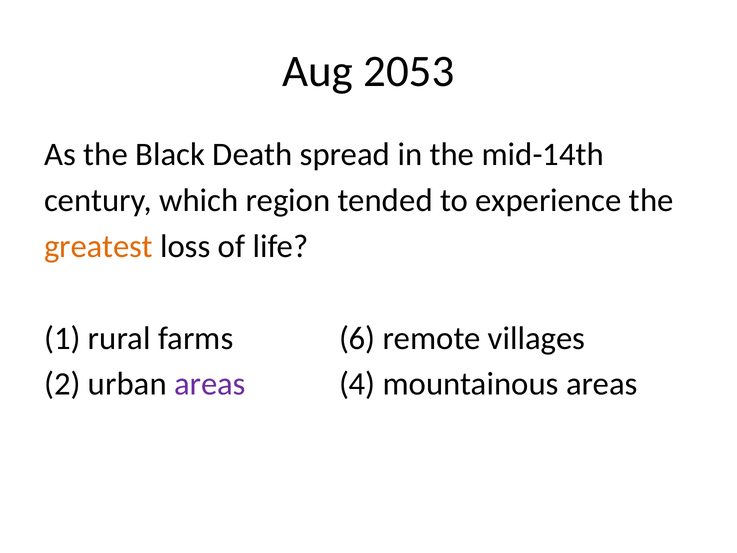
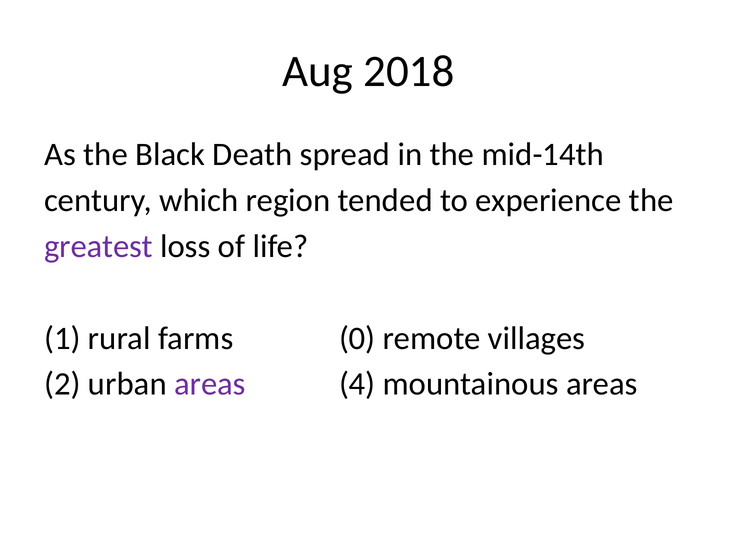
2053: 2053 -> 2018 (409, 71)
greatest colour: orange -> purple (99, 246)
6: 6 -> 0 (357, 338)
